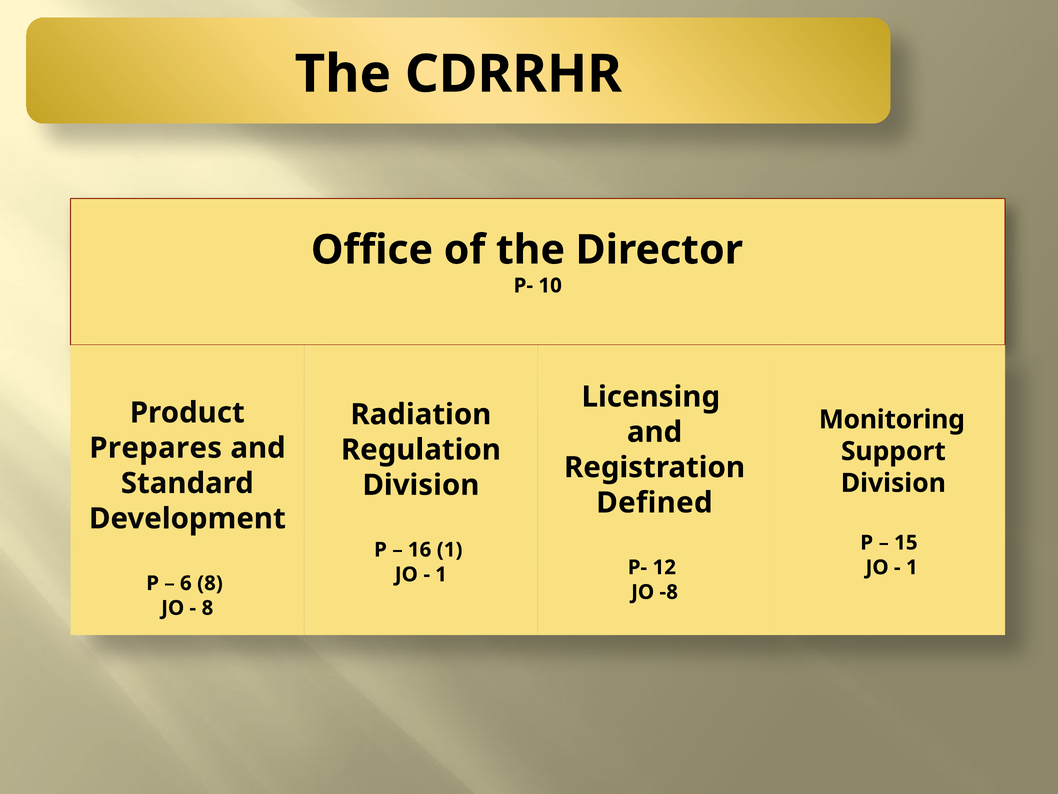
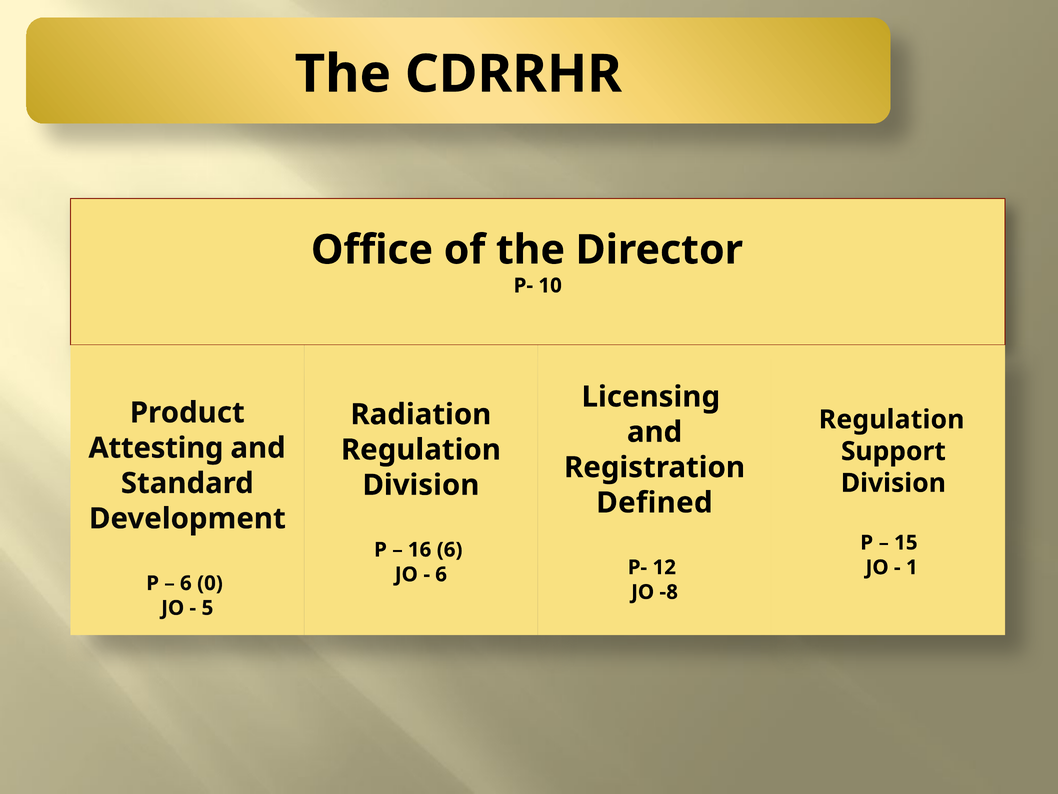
Monitoring: Monitoring -> Regulation (892, 419)
Prepares: Prepares -> Attesting (156, 448)
16 1: 1 -> 6 (450, 549)
1: 1 -> 6 (441, 574)
6 8: 8 -> 0 (210, 583)
8: 8 -> 5 (207, 608)
